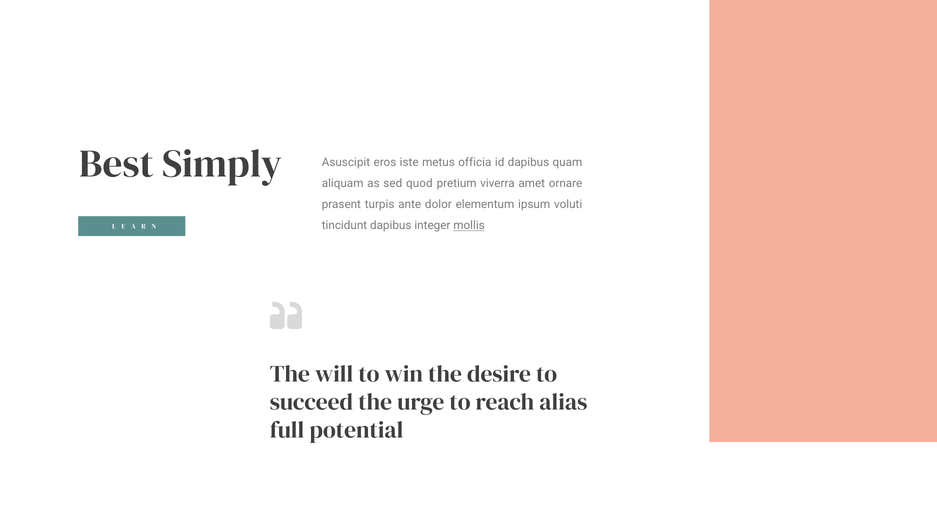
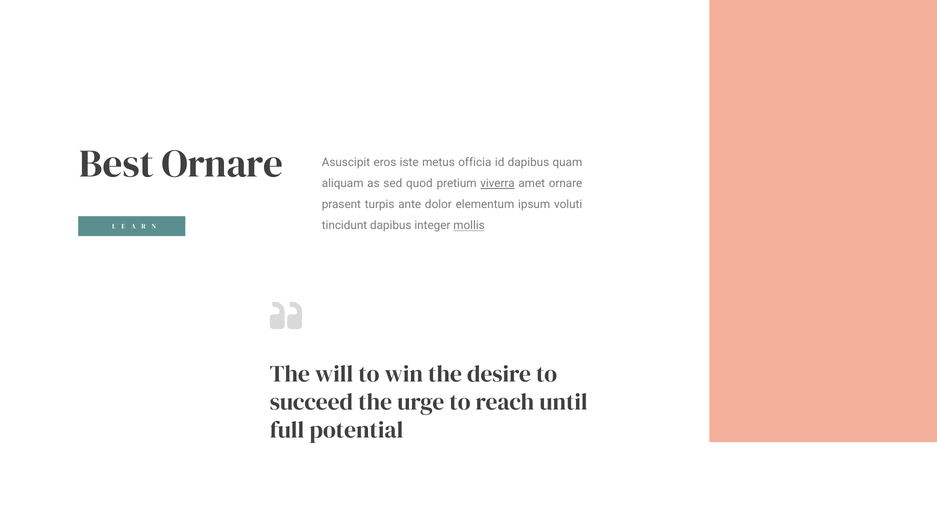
Best Simply: Simply -> Ornare (222, 164)
viverra underline: none -> present (498, 183)
alias: alias -> until (563, 402)
